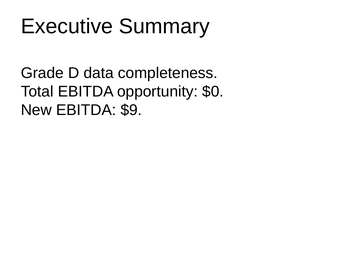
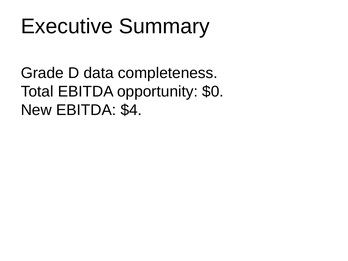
$9: $9 -> $4 (131, 110)
